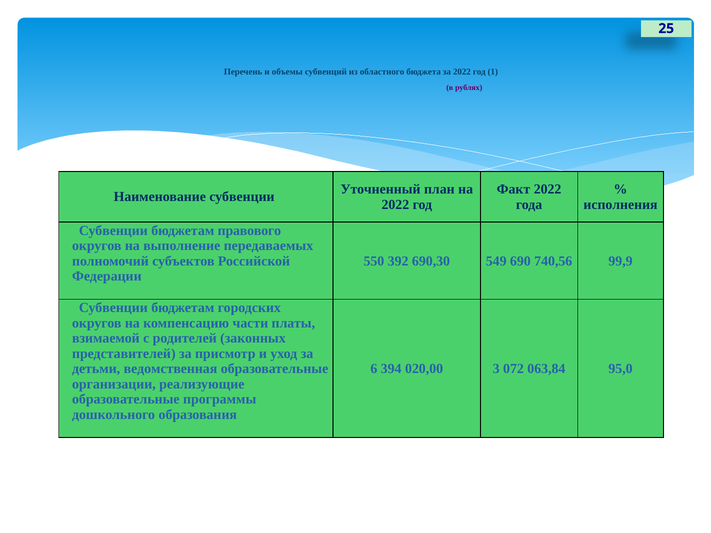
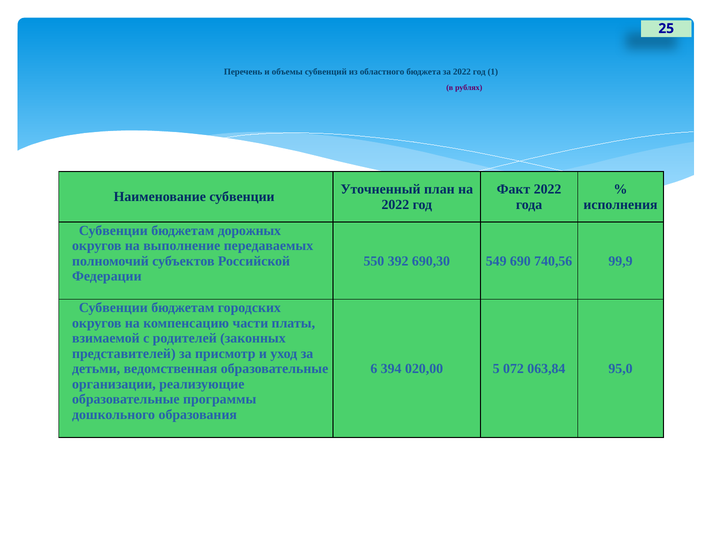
правового: правового -> дорожных (249, 231)
3: 3 -> 5 (496, 369)
